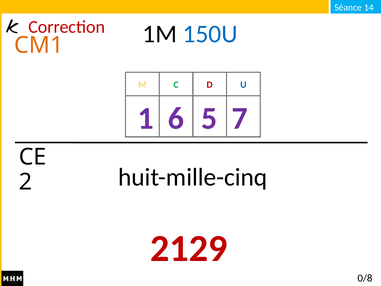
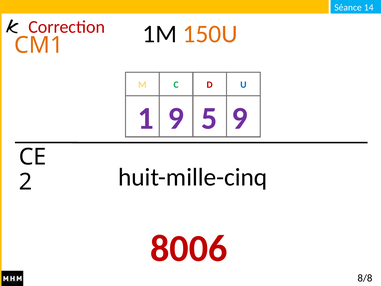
150U colour: blue -> orange (210, 34)
1 6: 6 -> 9 (176, 118)
5 7: 7 -> 9 (240, 118)
2129: 2129 -> 8006 (189, 248)
0/8: 0/8 -> 8/8 (365, 278)
